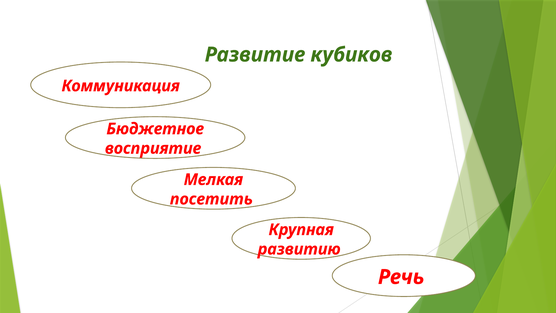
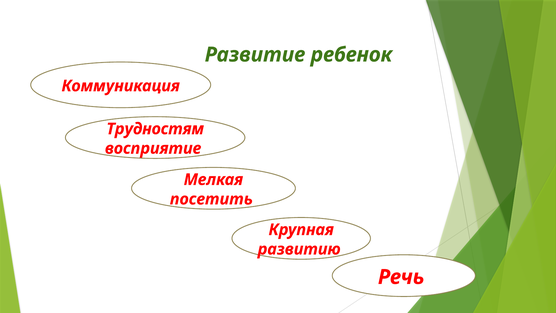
кубиков: кубиков -> ребенок (351, 55)
Бюджетное: Бюджетное -> Трудностям (155, 129)
